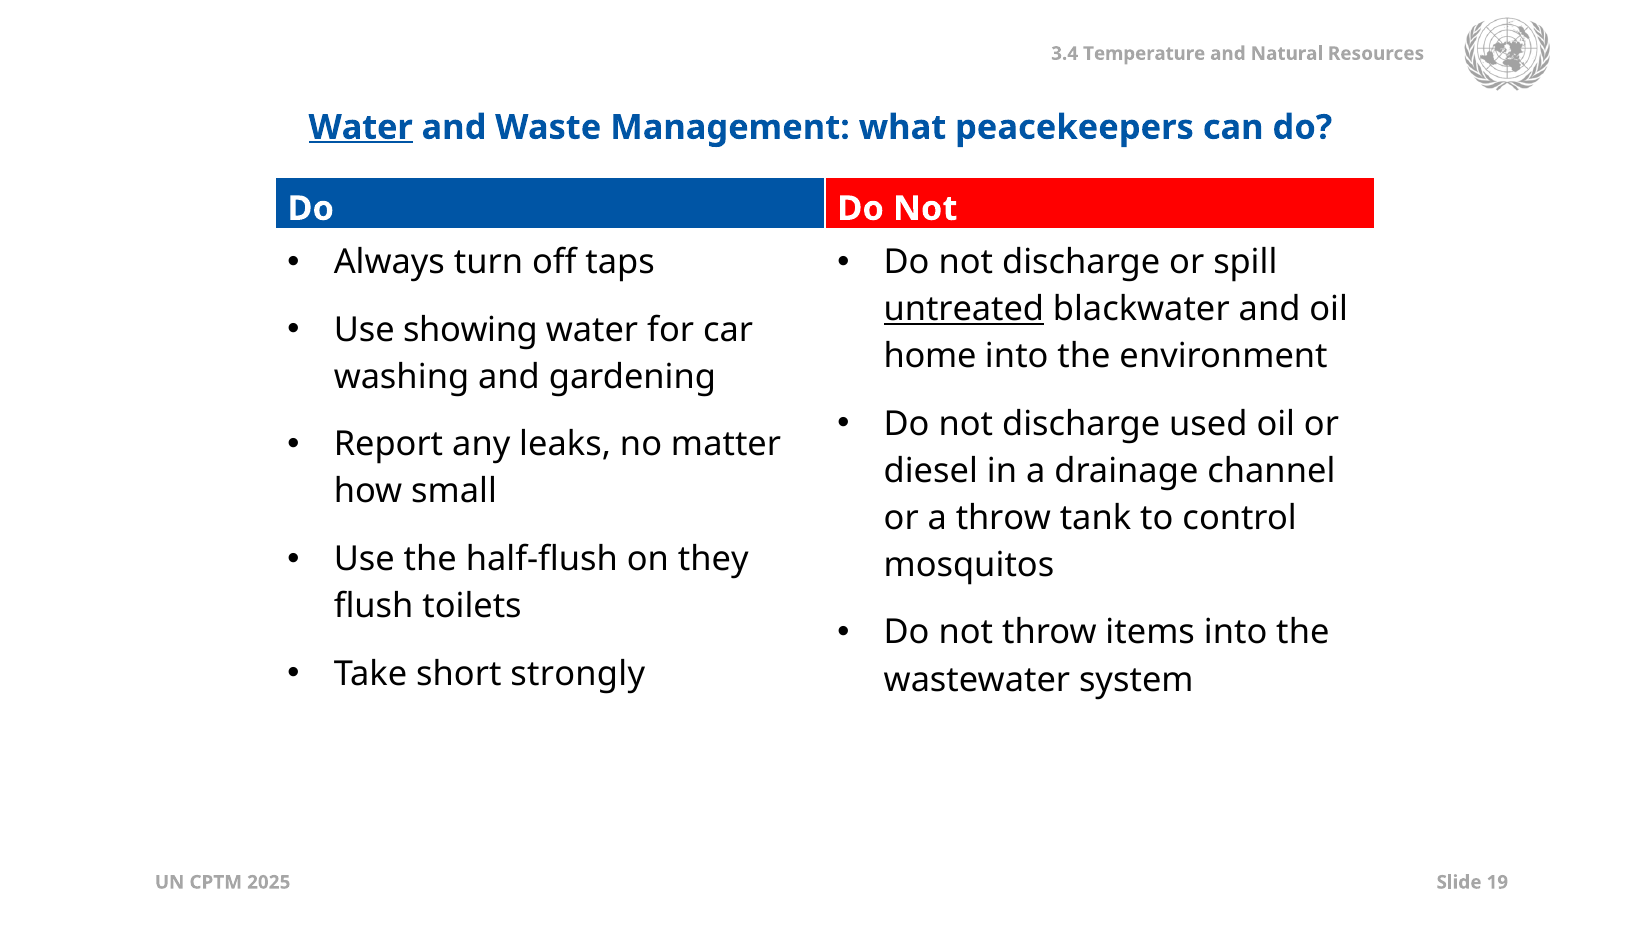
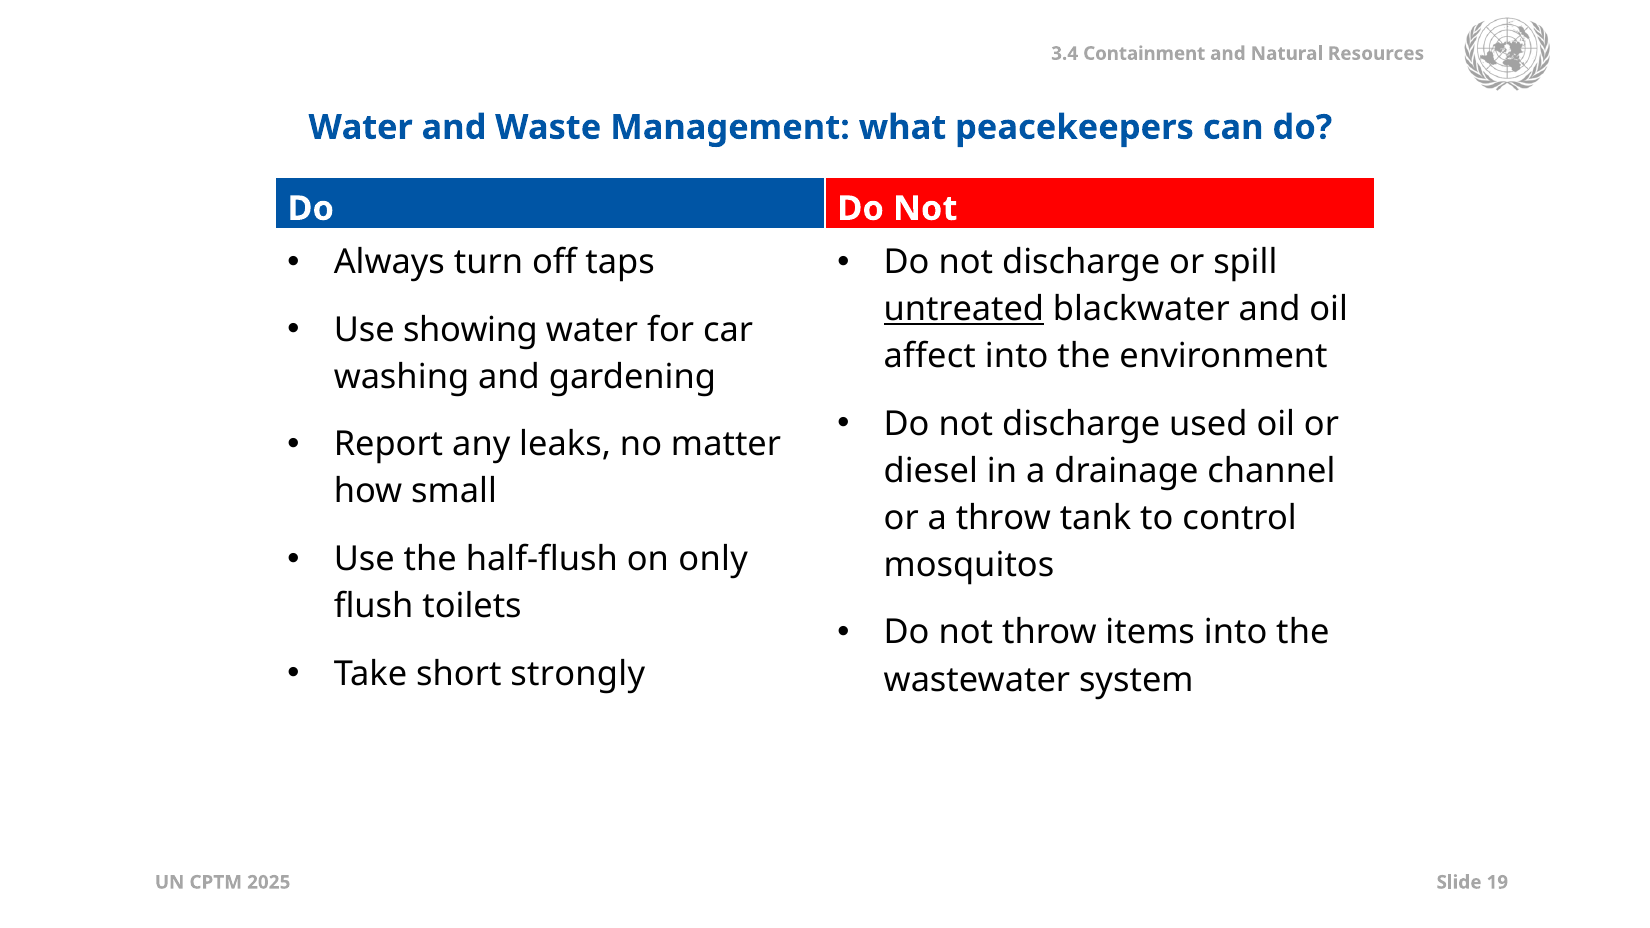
Temperature: Temperature -> Containment (1144, 54)
Water underline: present -> none (361, 127)
home: home -> affect (930, 356)
they: they -> only (713, 559)
